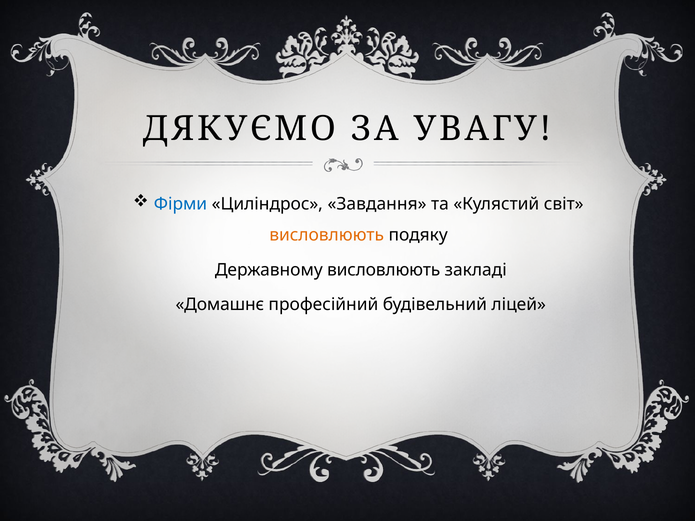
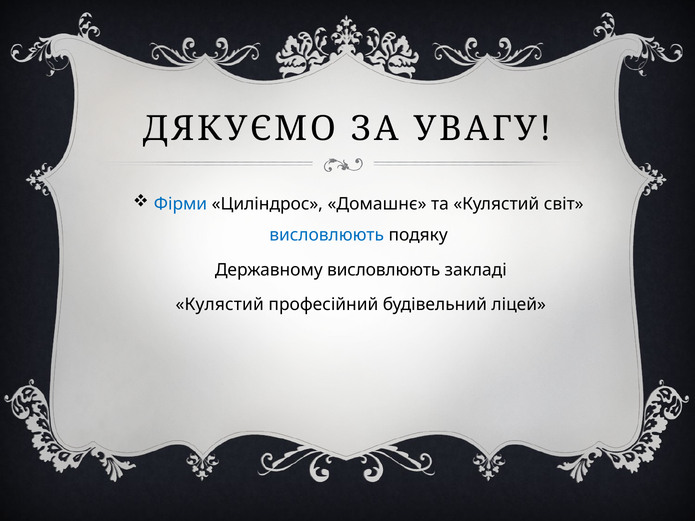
Завдання: Завдання -> Домашнє (377, 204)
висловлюють colour: orange -> blue (327, 235)
Домашнє: Домашнє -> Кулястий (220, 305)
